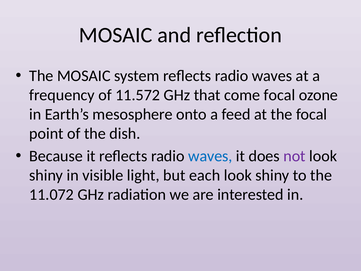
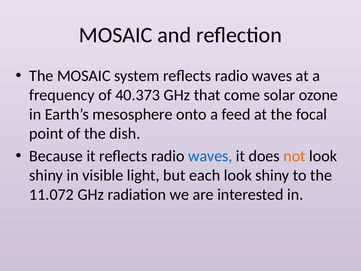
11.572: 11.572 -> 40.373 (138, 95)
come focal: focal -> solar (279, 95)
not colour: purple -> orange (294, 156)
